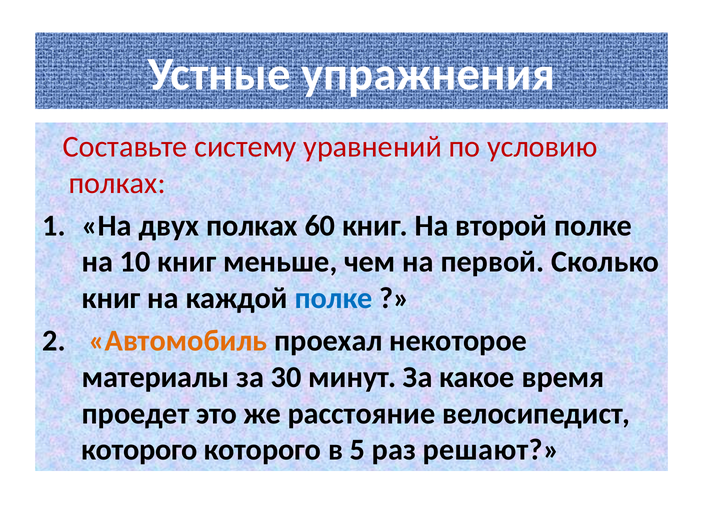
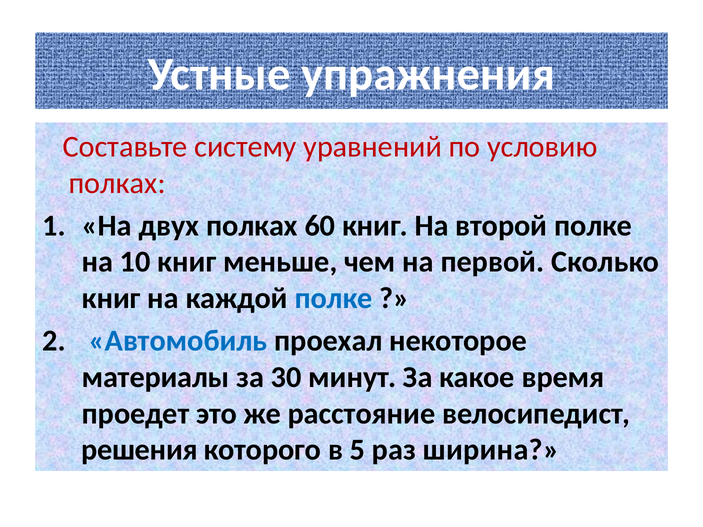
Автомобиль colour: orange -> blue (178, 341)
которого: которого -> решения (139, 450)
решают: решают -> ширина (491, 450)
